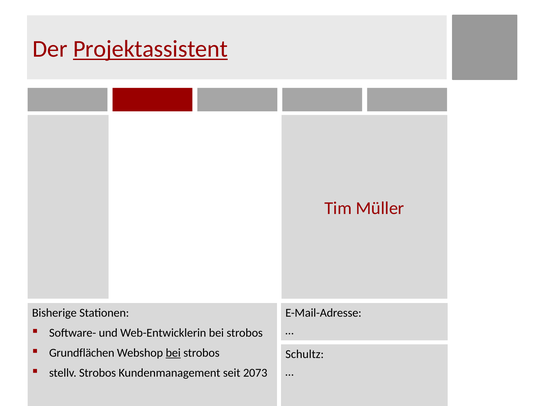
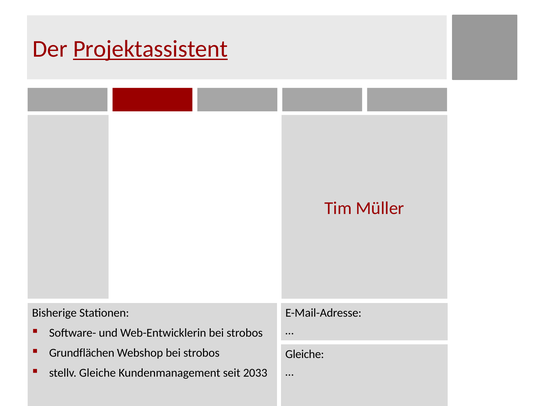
bei underline: present -> none (173, 353)
Schultz: Schultz -> Gleiche (305, 354)
stellv Strobos: Strobos -> Gleiche (97, 372)
2073: 2073 -> 2033 (255, 372)
